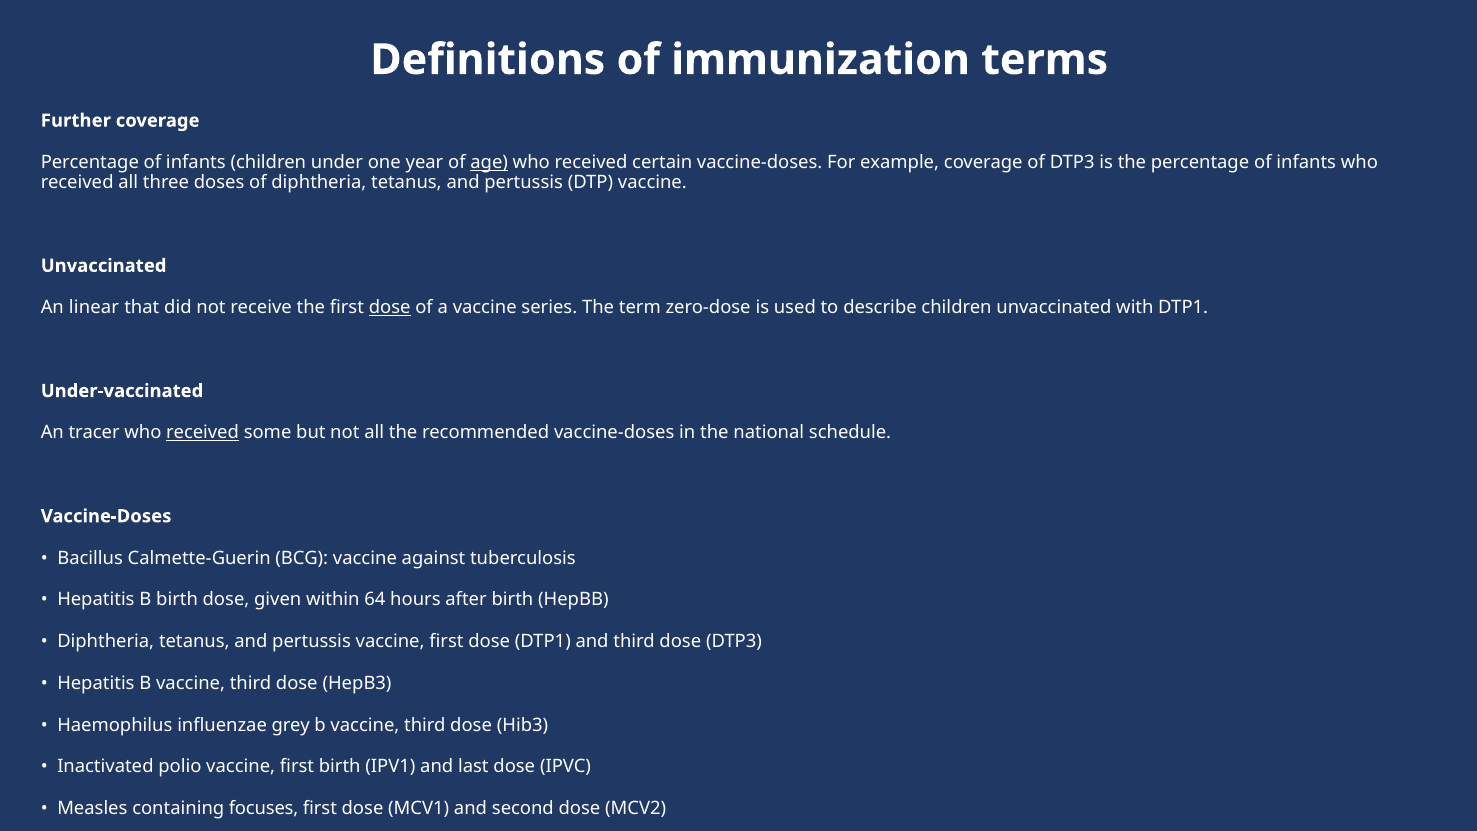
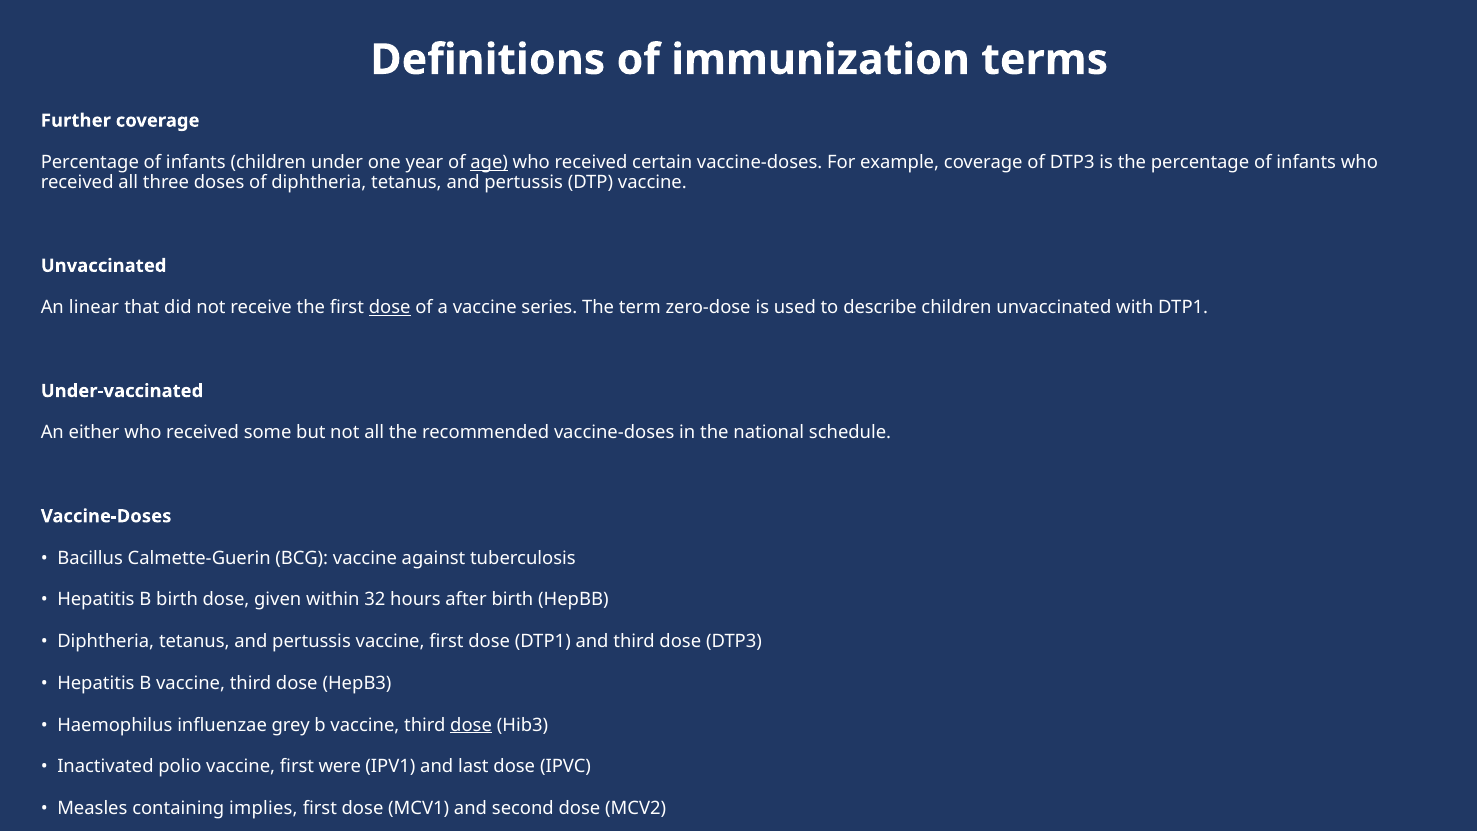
tracer: tracer -> either (94, 433)
received underline: present -> none (203, 433)
64: 64 -> 32 (375, 600)
dose underline: none -> present (471, 725)
first birth: birth -> were (340, 767)
containing focuses: focuses -> implies (263, 808)
